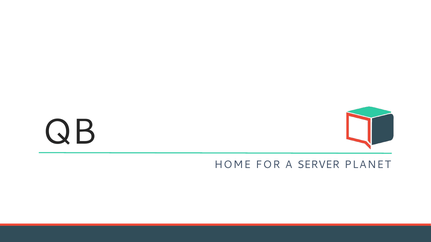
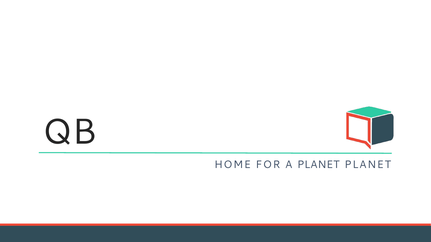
A SERVER: SERVER -> PLANET (318, 165)
